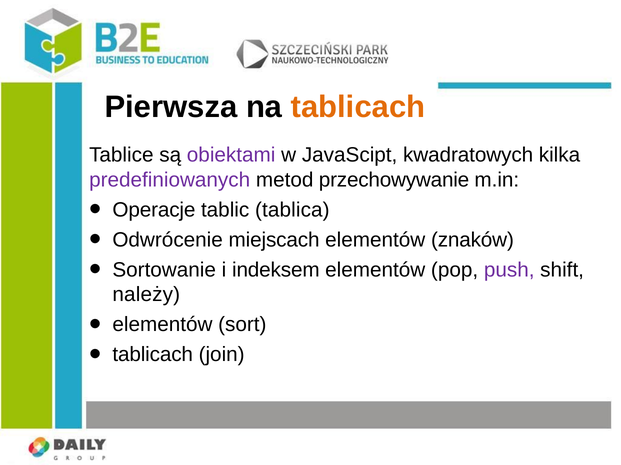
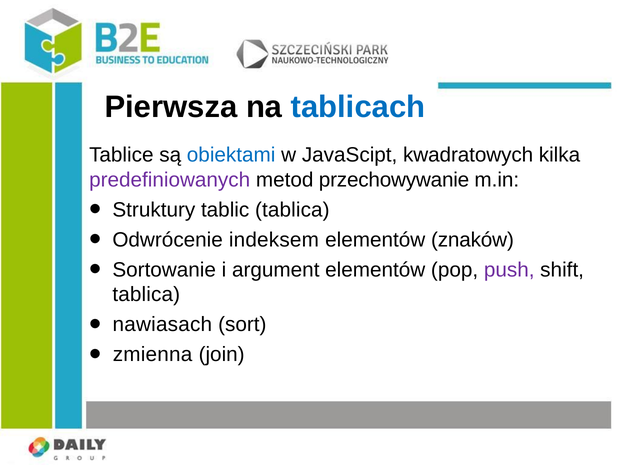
tablicach colour: orange -> blue (358, 107)
obiektami colour: purple -> blue (231, 155)
Operacje: Operacje -> Struktury (154, 210)
miejscach: miejscach -> indeksem (274, 240)
indeksem: indeksem -> argument (276, 270)
należy: należy -> tablica (146, 295)
elementów: elementów -> nawiasach (162, 325)
tablicach: tablicach -> zmienna (153, 355)
